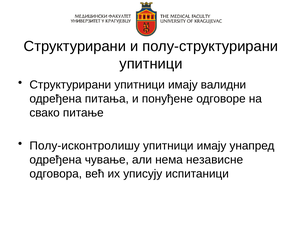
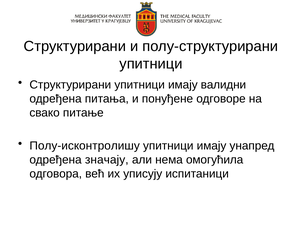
чување: чување -> значају (107, 160)
независне: независне -> омогућила (215, 160)
